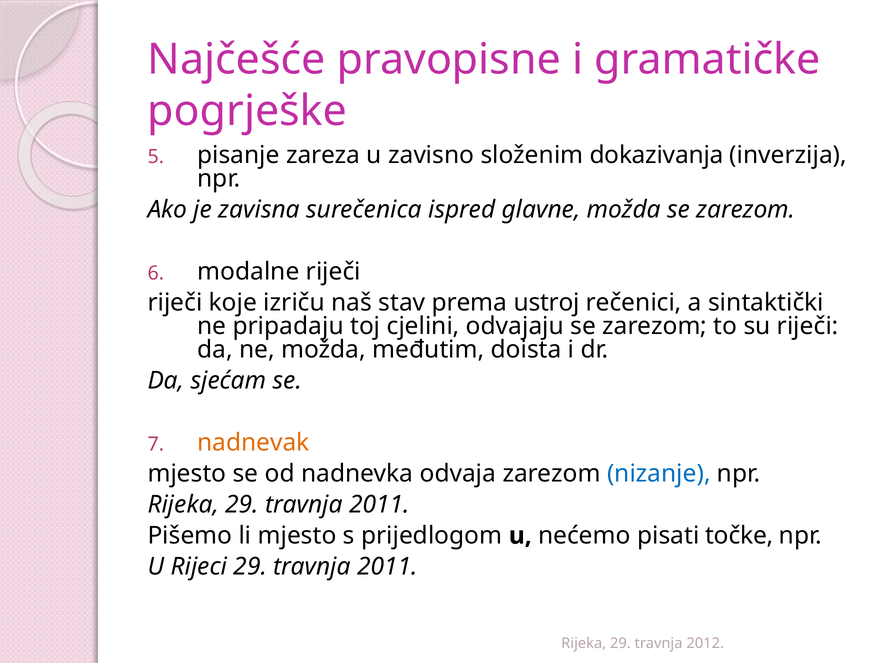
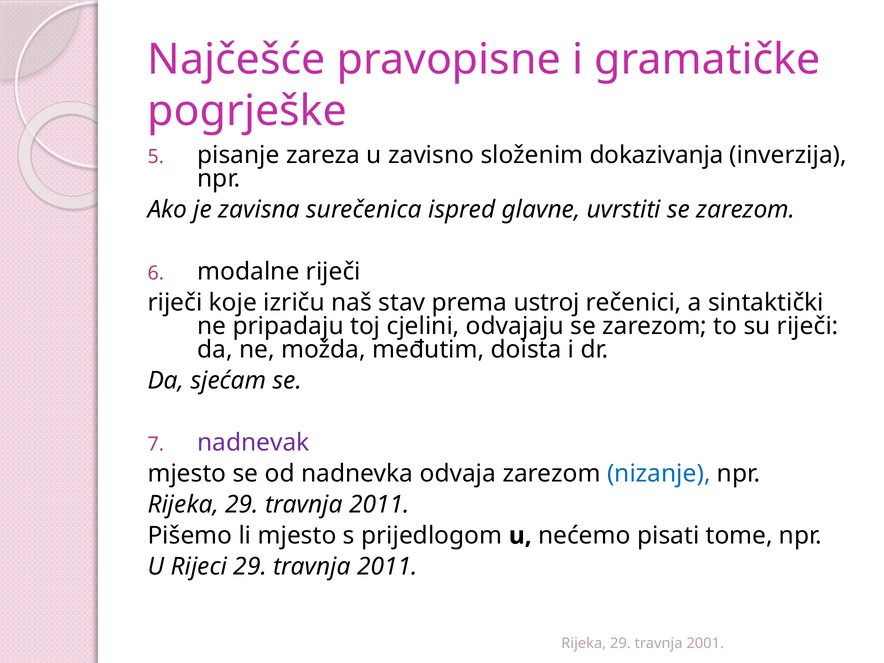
glavne možda: možda -> uvrstiti (624, 210)
nadnevak colour: orange -> purple (253, 443)
točke: točke -> tome (739, 536)
2012: 2012 -> 2001 (705, 643)
